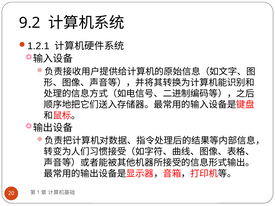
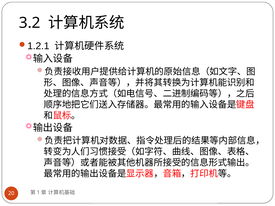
9.2: 9.2 -> 3.2 (30, 23)
